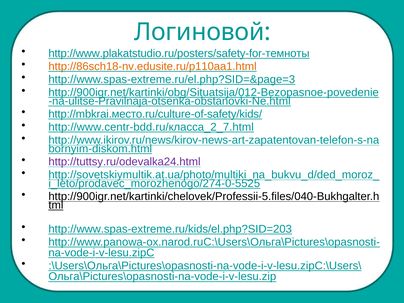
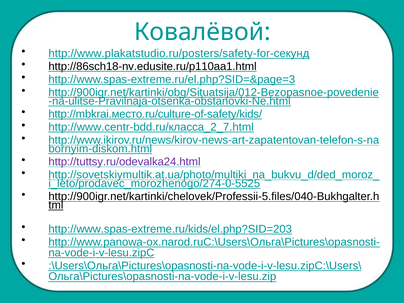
Логиновой: Логиновой -> Ковалёвой (202, 32)
http://www.plakatstudio.ru/posters/safety-for-темноты: http://www.plakatstudio.ru/posters/safety-for-темноты -> http://www.plakatstudio.ru/posters/safety-for-секунд (179, 53)
http://86sch18-nv.edusite.ru/p110aa1.html colour: orange -> black (153, 66)
